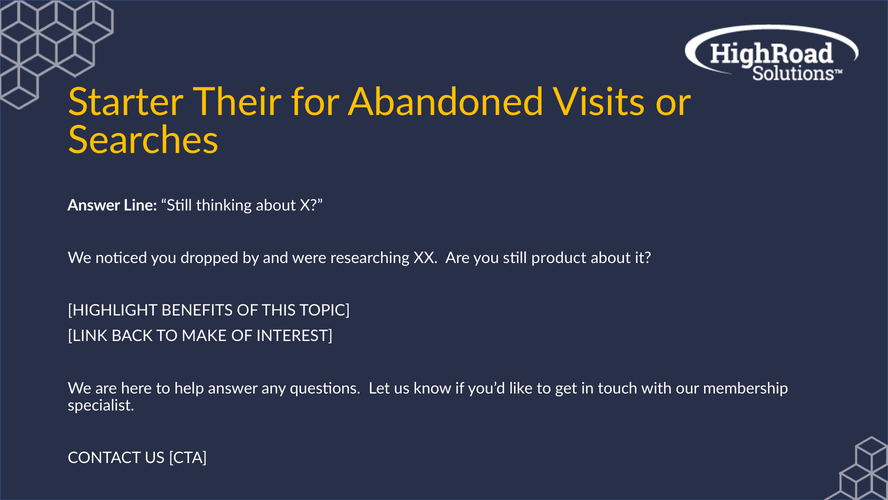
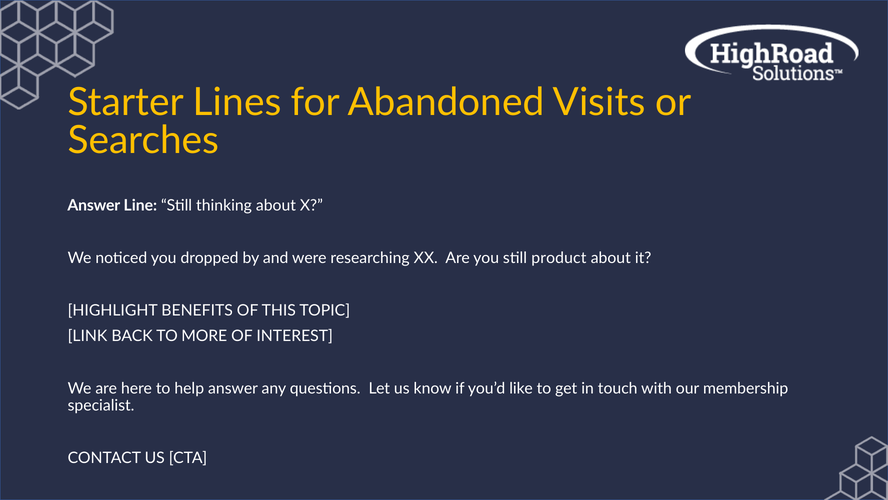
Their: Their -> Lines (237, 103)
MAKE: MAKE -> MORE (204, 336)
